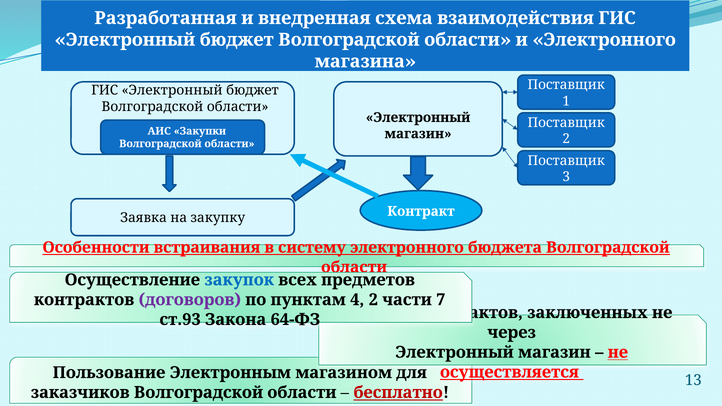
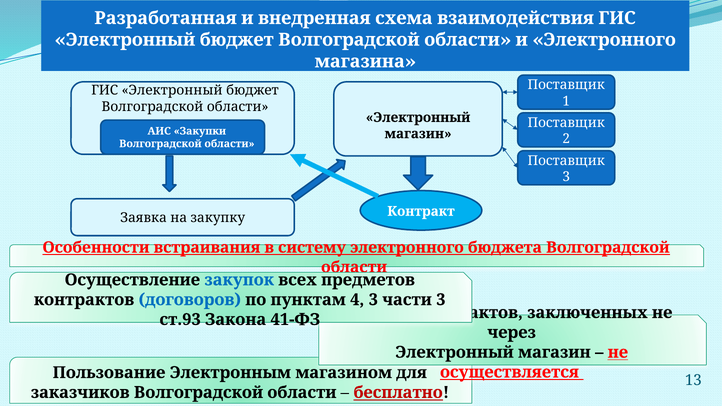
договоров colour: purple -> blue (190, 300)
4 2: 2 -> 3 (373, 300)
части 7: 7 -> 3 (441, 300)
64-ФЗ: 64-ФЗ -> 41-ФЗ (295, 320)
